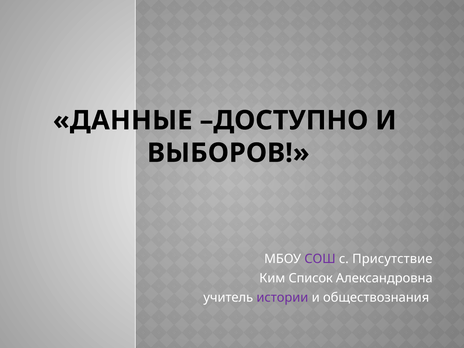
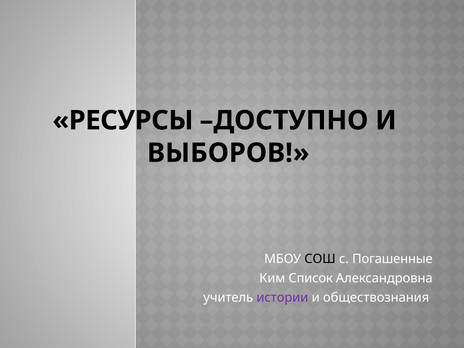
ДАННЫЕ: ДАННЫЕ -> РЕСУРСЫ (123, 120)
СОШ colour: purple -> black (320, 259)
Присутствие: Присутствие -> Погашенные (392, 259)
